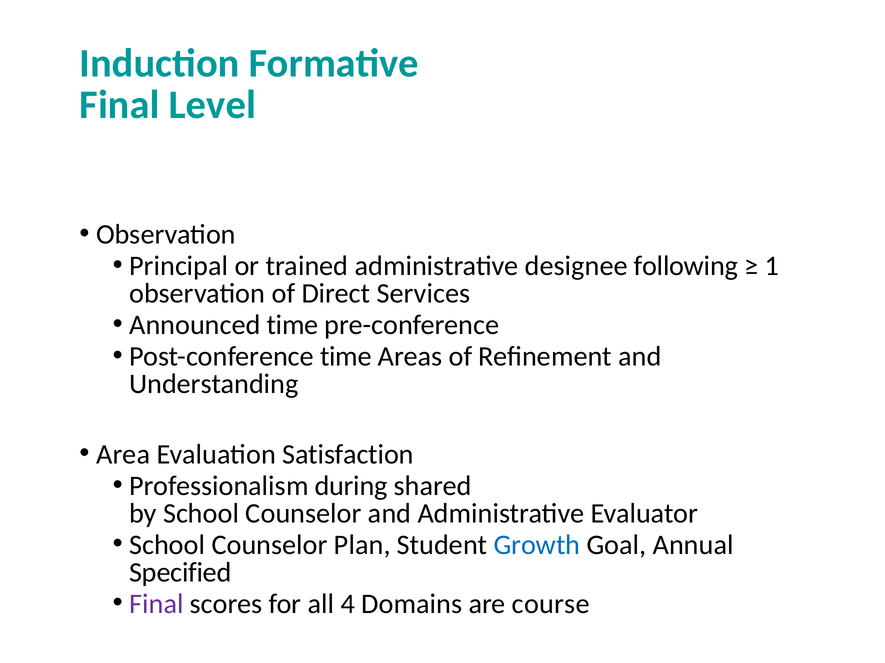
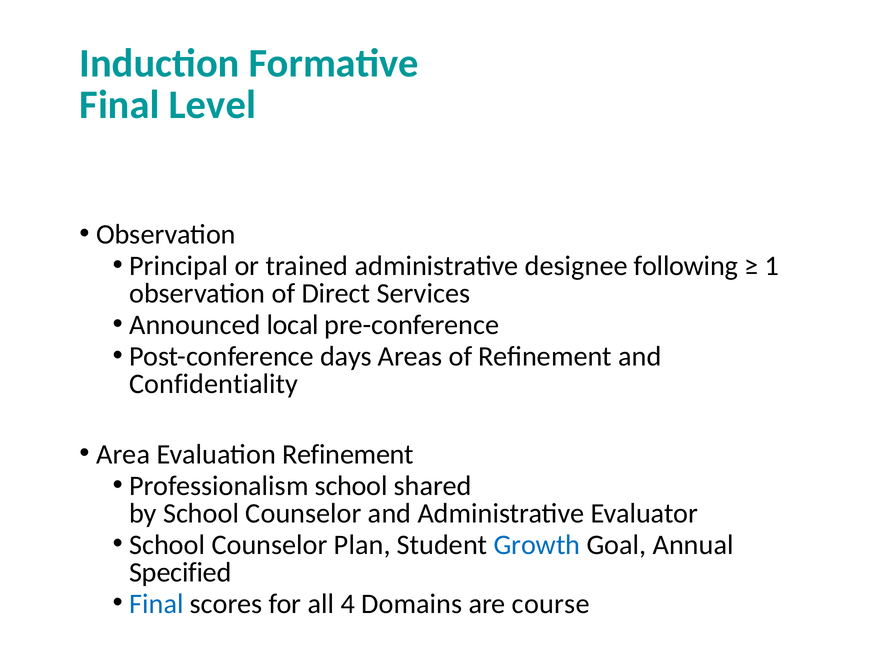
Announced time: time -> local (293, 325)
Post-conference time: time -> days (346, 357)
Understanding: Understanding -> Confidentiality (214, 385)
Evaluation Satisfaction: Satisfaction -> Refinement (348, 455)
Professionalism during: during -> school (351, 486)
Final colour: purple -> blue (156, 604)
